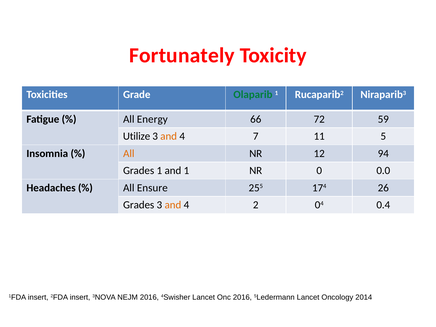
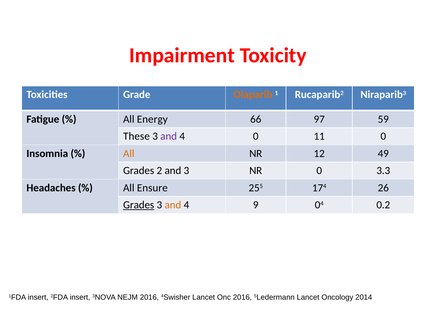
Fortunately: Fortunately -> Impairment (182, 56)
Olaparib colour: green -> orange (253, 95)
72: 72 -> 97 (319, 119)
Utilize: Utilize -> These (136, 136)
and colour: orange -> purple (169, 136)
4 7: 7 -> 0 (256, 136)
11 5: 5 -> 0 (383, 136)
94: 94 -> 49 (383, 154)
Grades 1: 1 -> 2 (159, 171)
and 1: 1 -> 3 (186, 171)
0.0: 0.0 -> 3.3 (383, 171)
Grades underline: none -> present (139, 205)
2: 2 -> 9 (256, 205)
0.4: 0.4 -> 0.2 (383, 205)
